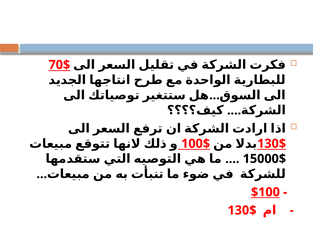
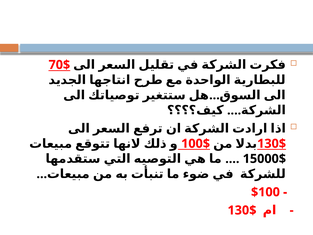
$100 underline: present -> none (265, 192)
